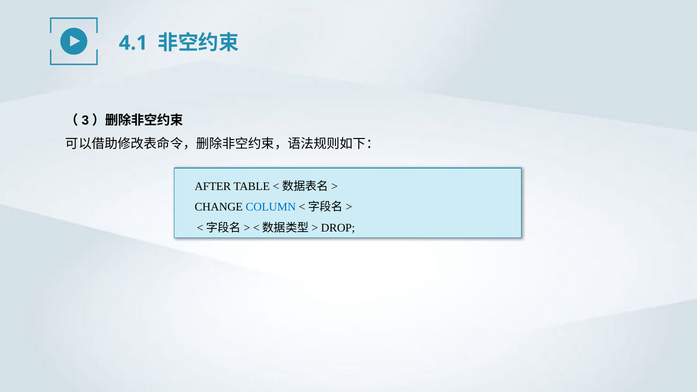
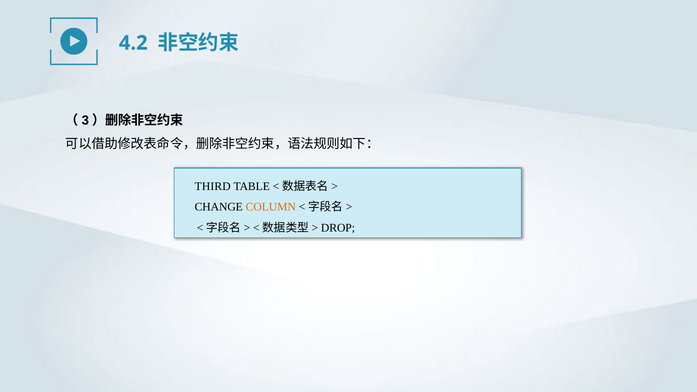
4.1: 4.1 -> 4.2 (133, 43)
AFTER: AFTER -> THIRD (213, 186)
COLUMN colour: blue -> orange (271, 207)
